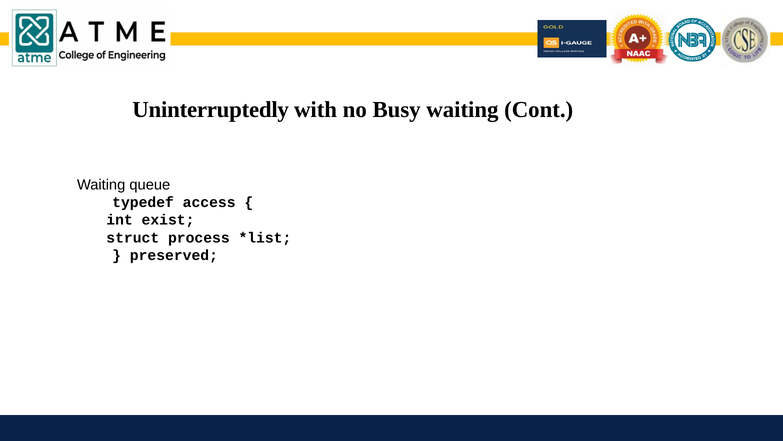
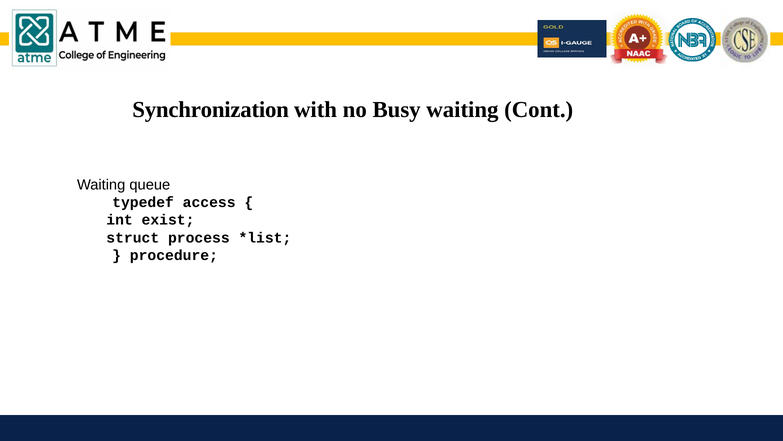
Uninterruptedly: Uninterruptedly -> Synchronization (211, 109)
preserved: preserved -> procedure (174, 255)
